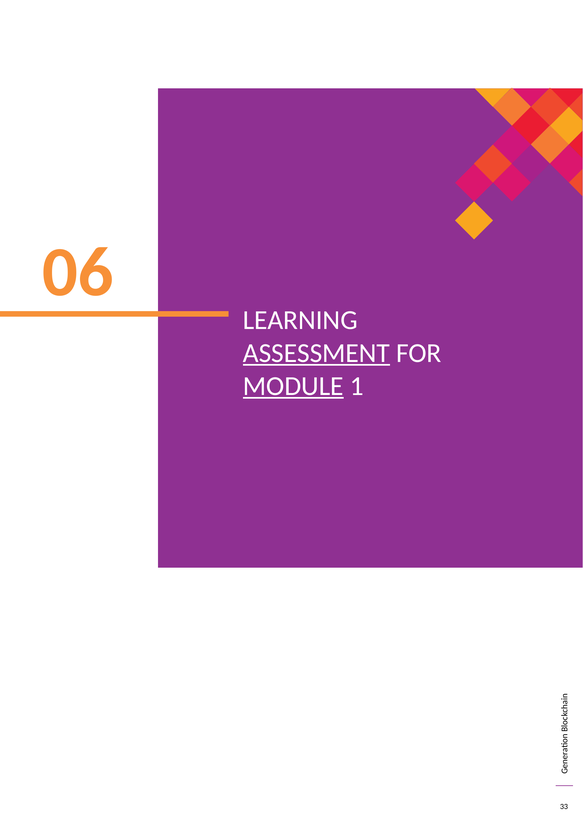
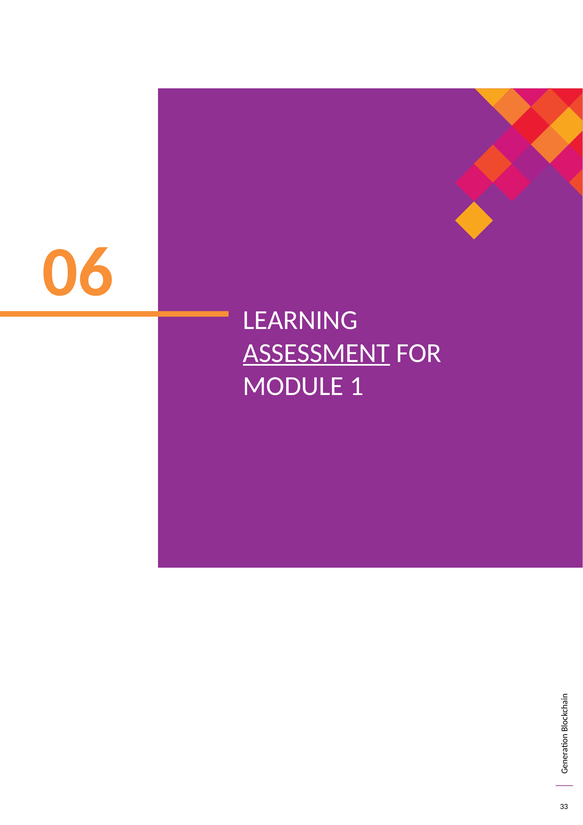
MODULE underline: present -> none (293, 386)
